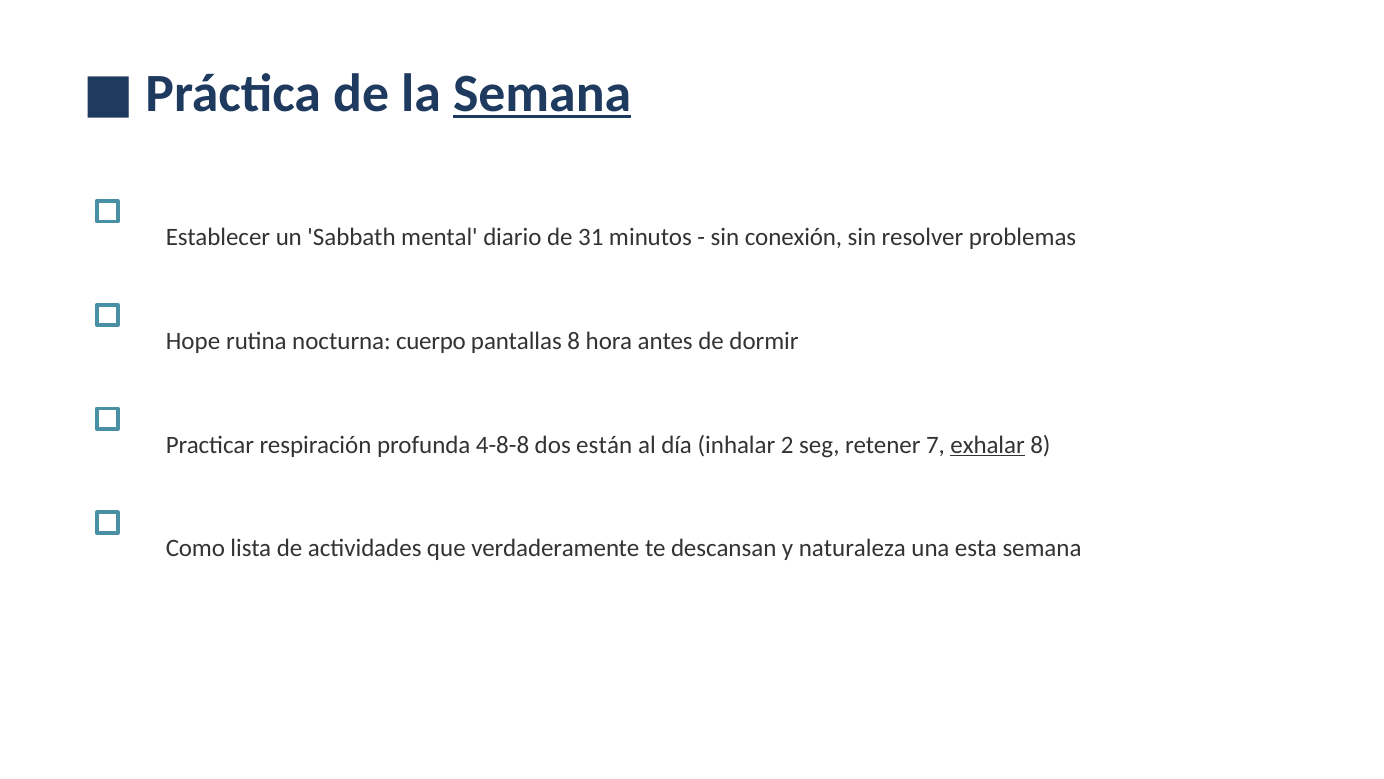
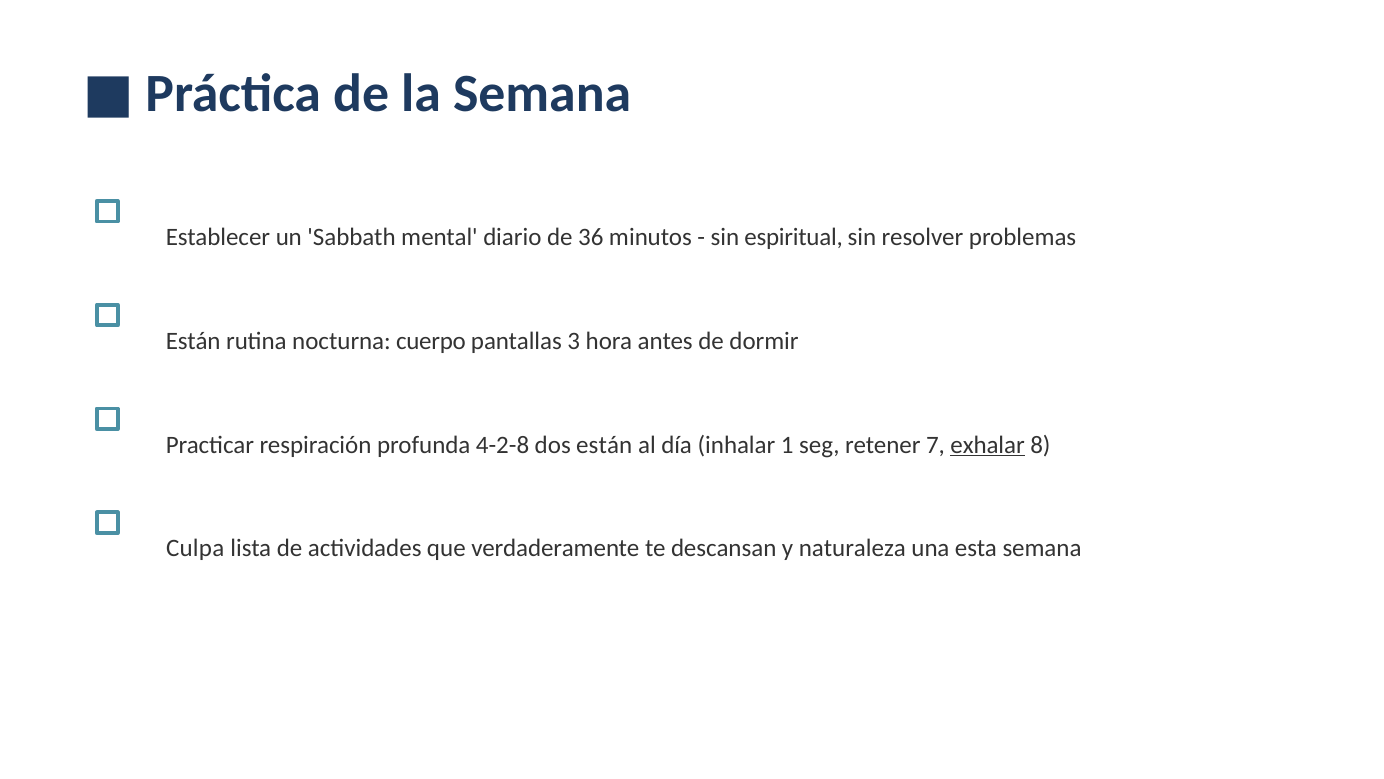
Semana underline: present -> none (542, 94)
31: 31 -> 36 (591, 237)
conexión: conexión -> espiritual (794, 237)
Hope: Hope -> Están (193, 341)
pantallas 8: 8 -> 3 (574, 341)
4-8-8: 4-8-8 -> 4-2-8 (503, 445)
2: 2 -> 1 (787, 445)
Como: Como -> Culpa (195, 548)
